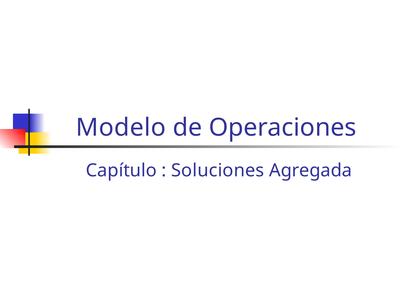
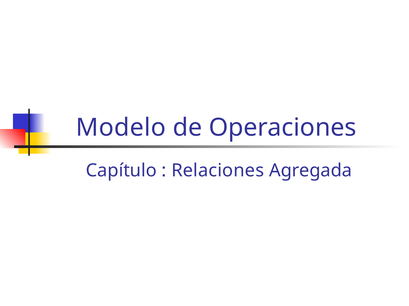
Soluciones: Soluciones -> Relaciones (218, 171)
